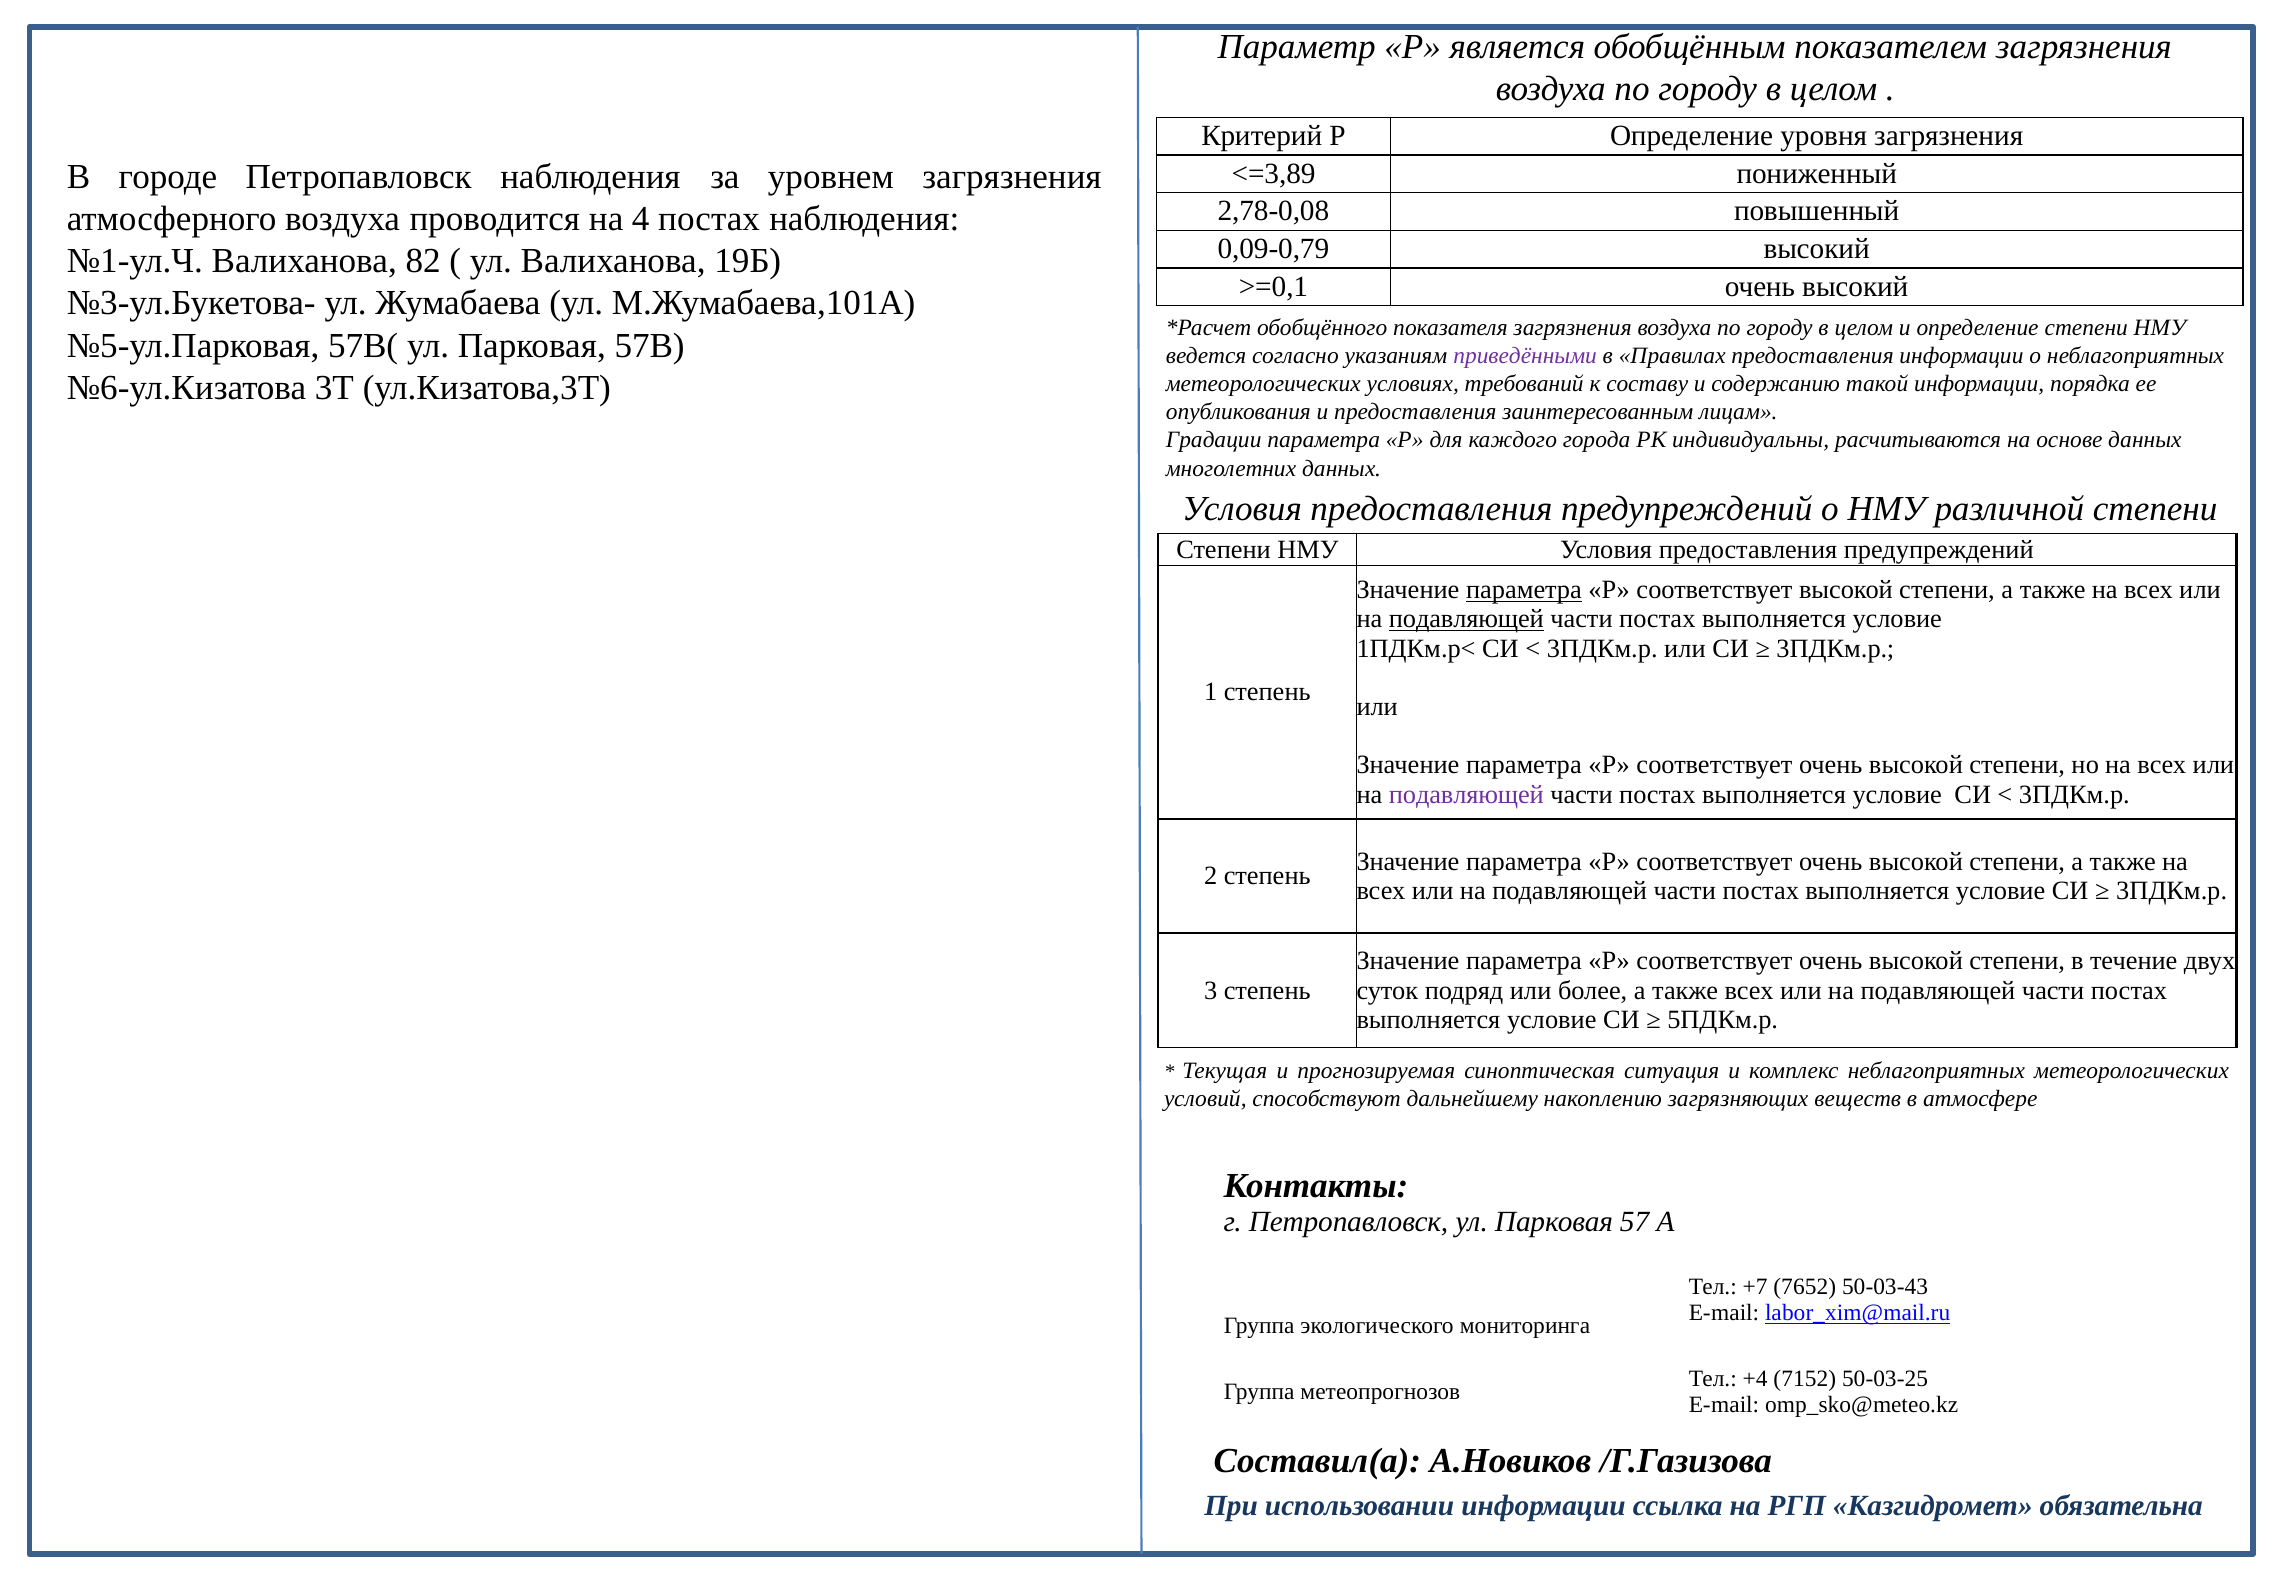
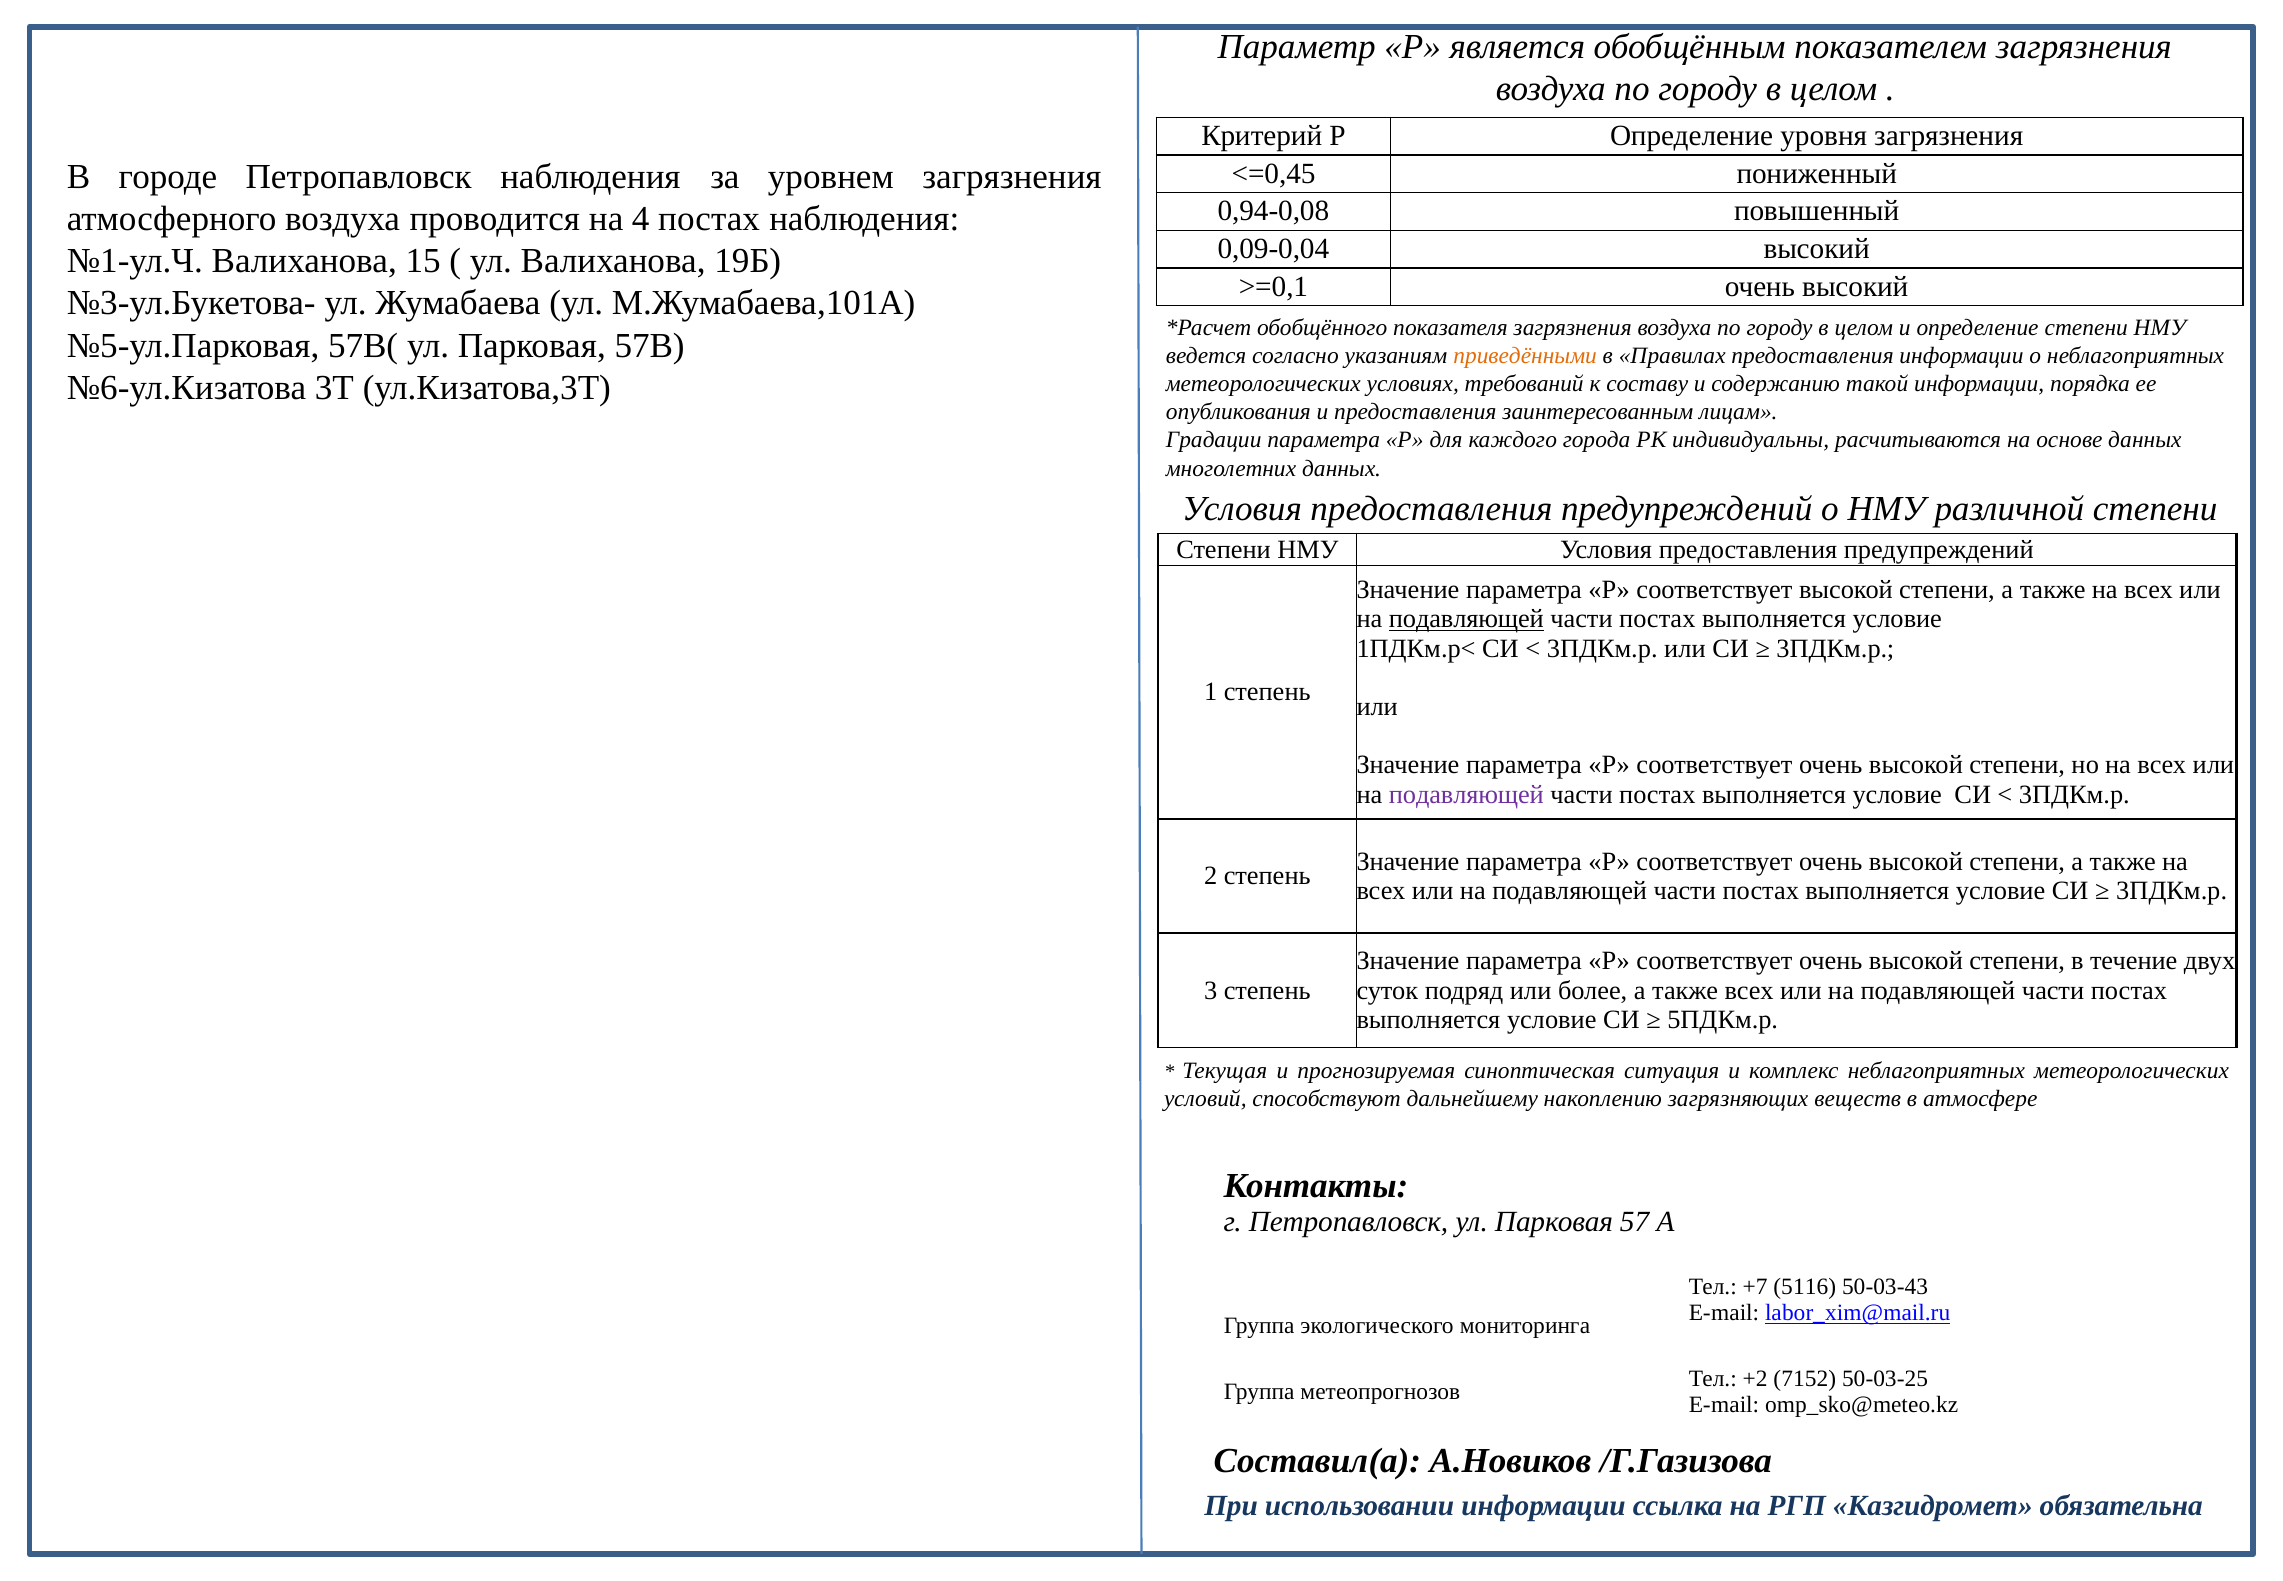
<=3,89: <=3,89 -> <=0,45 (1274, 173)
2,78-0,08: 2,78-0,08 -> 0,94-0,08 (1273, 211)
0,09-0,79: 0,09-0,79 -> 0,09-0,04 (1273, 249)
82: 82 -> 15 (423, 261)
приведёнными colour: purple -> orange (1525, 356)
параметра underline: present -> none (1524, 590)
7652: 7652 -> 5116 (1805, 1287)
+4: +4 -> +2 (1755, 1378)
